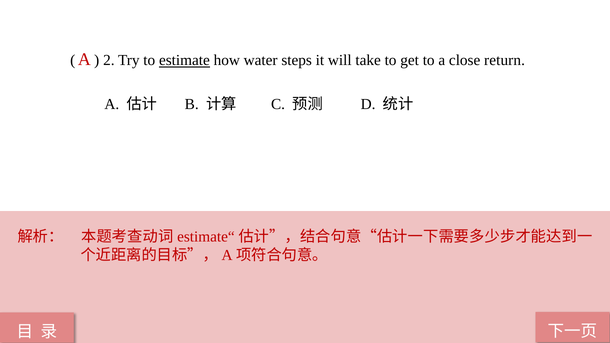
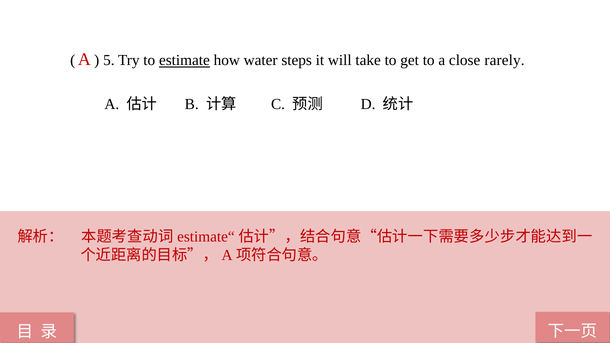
2: 2 -> 5 (109, 60)
return: return -> rarely (505, 60)
